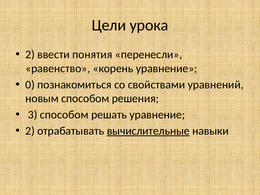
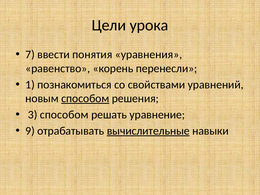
2: 2 -> 7 (30, 55)
перенесли: перенесли -> уравнения (149, 55)
корень уравнение: уравнение -> перенесли (167, 68)
0: 0 -> 1 (30, 85)
способом underline: none -> present (85, 98)
2: 2 -> 9 (30, 131)
